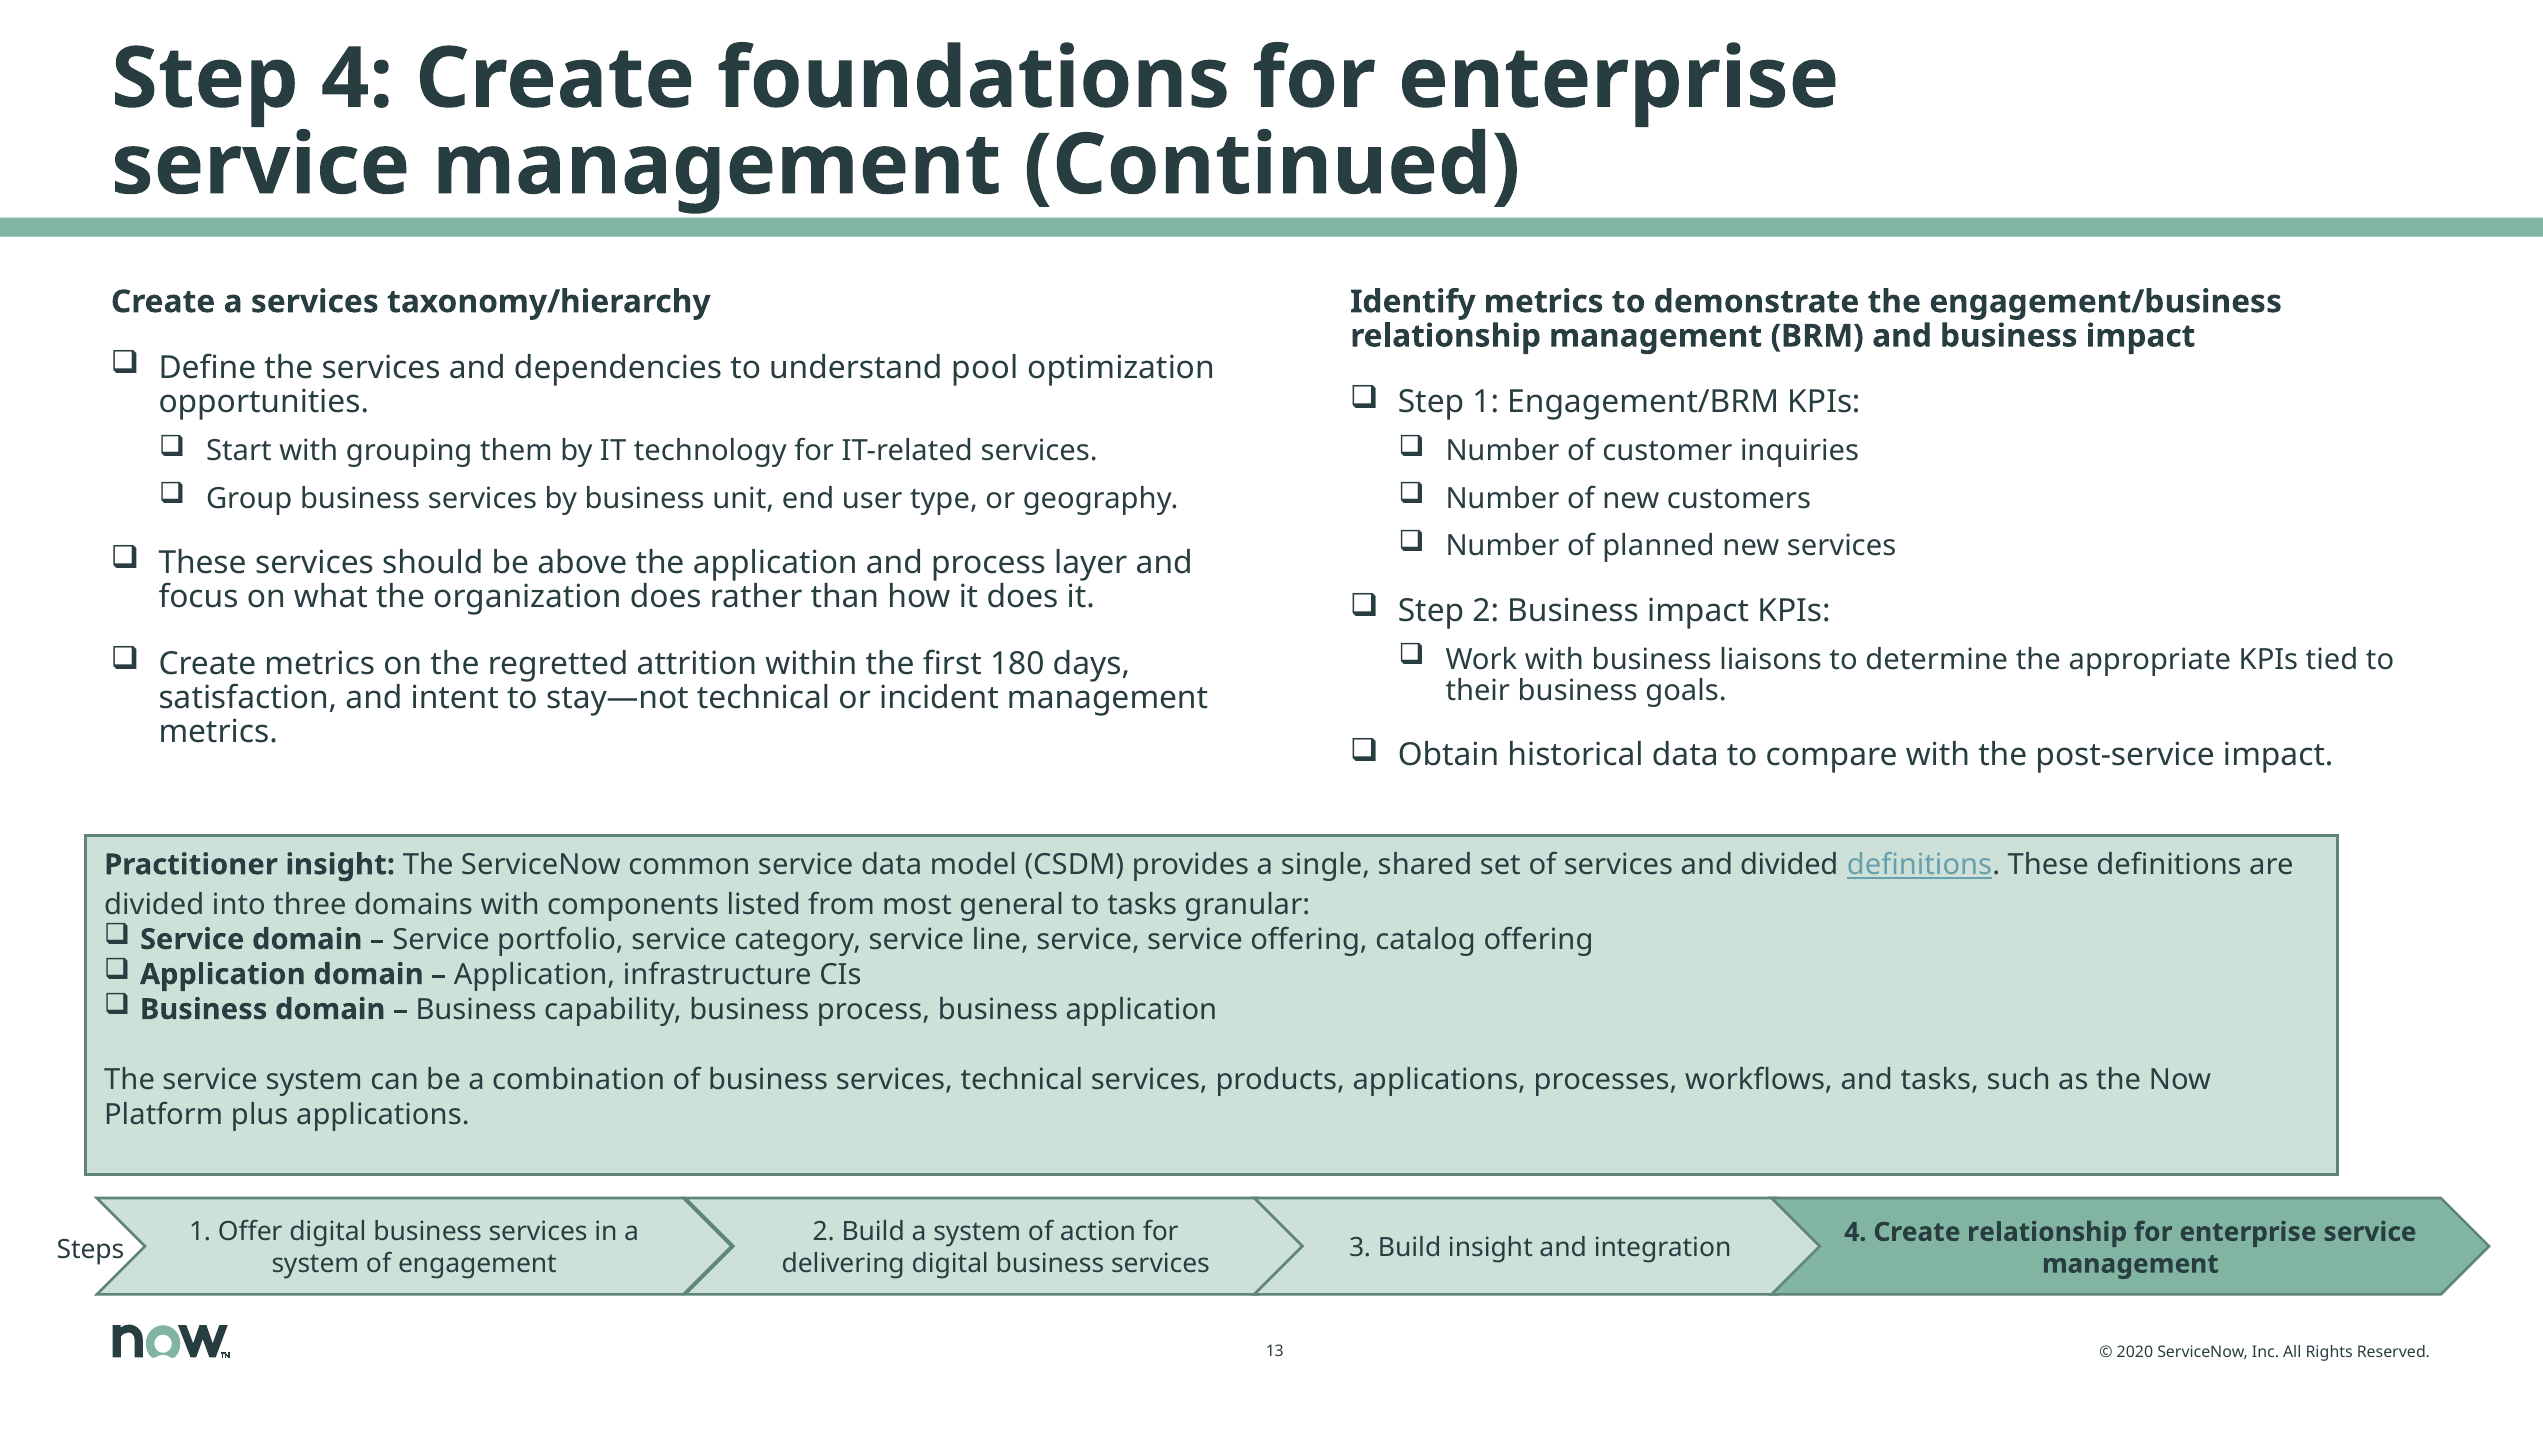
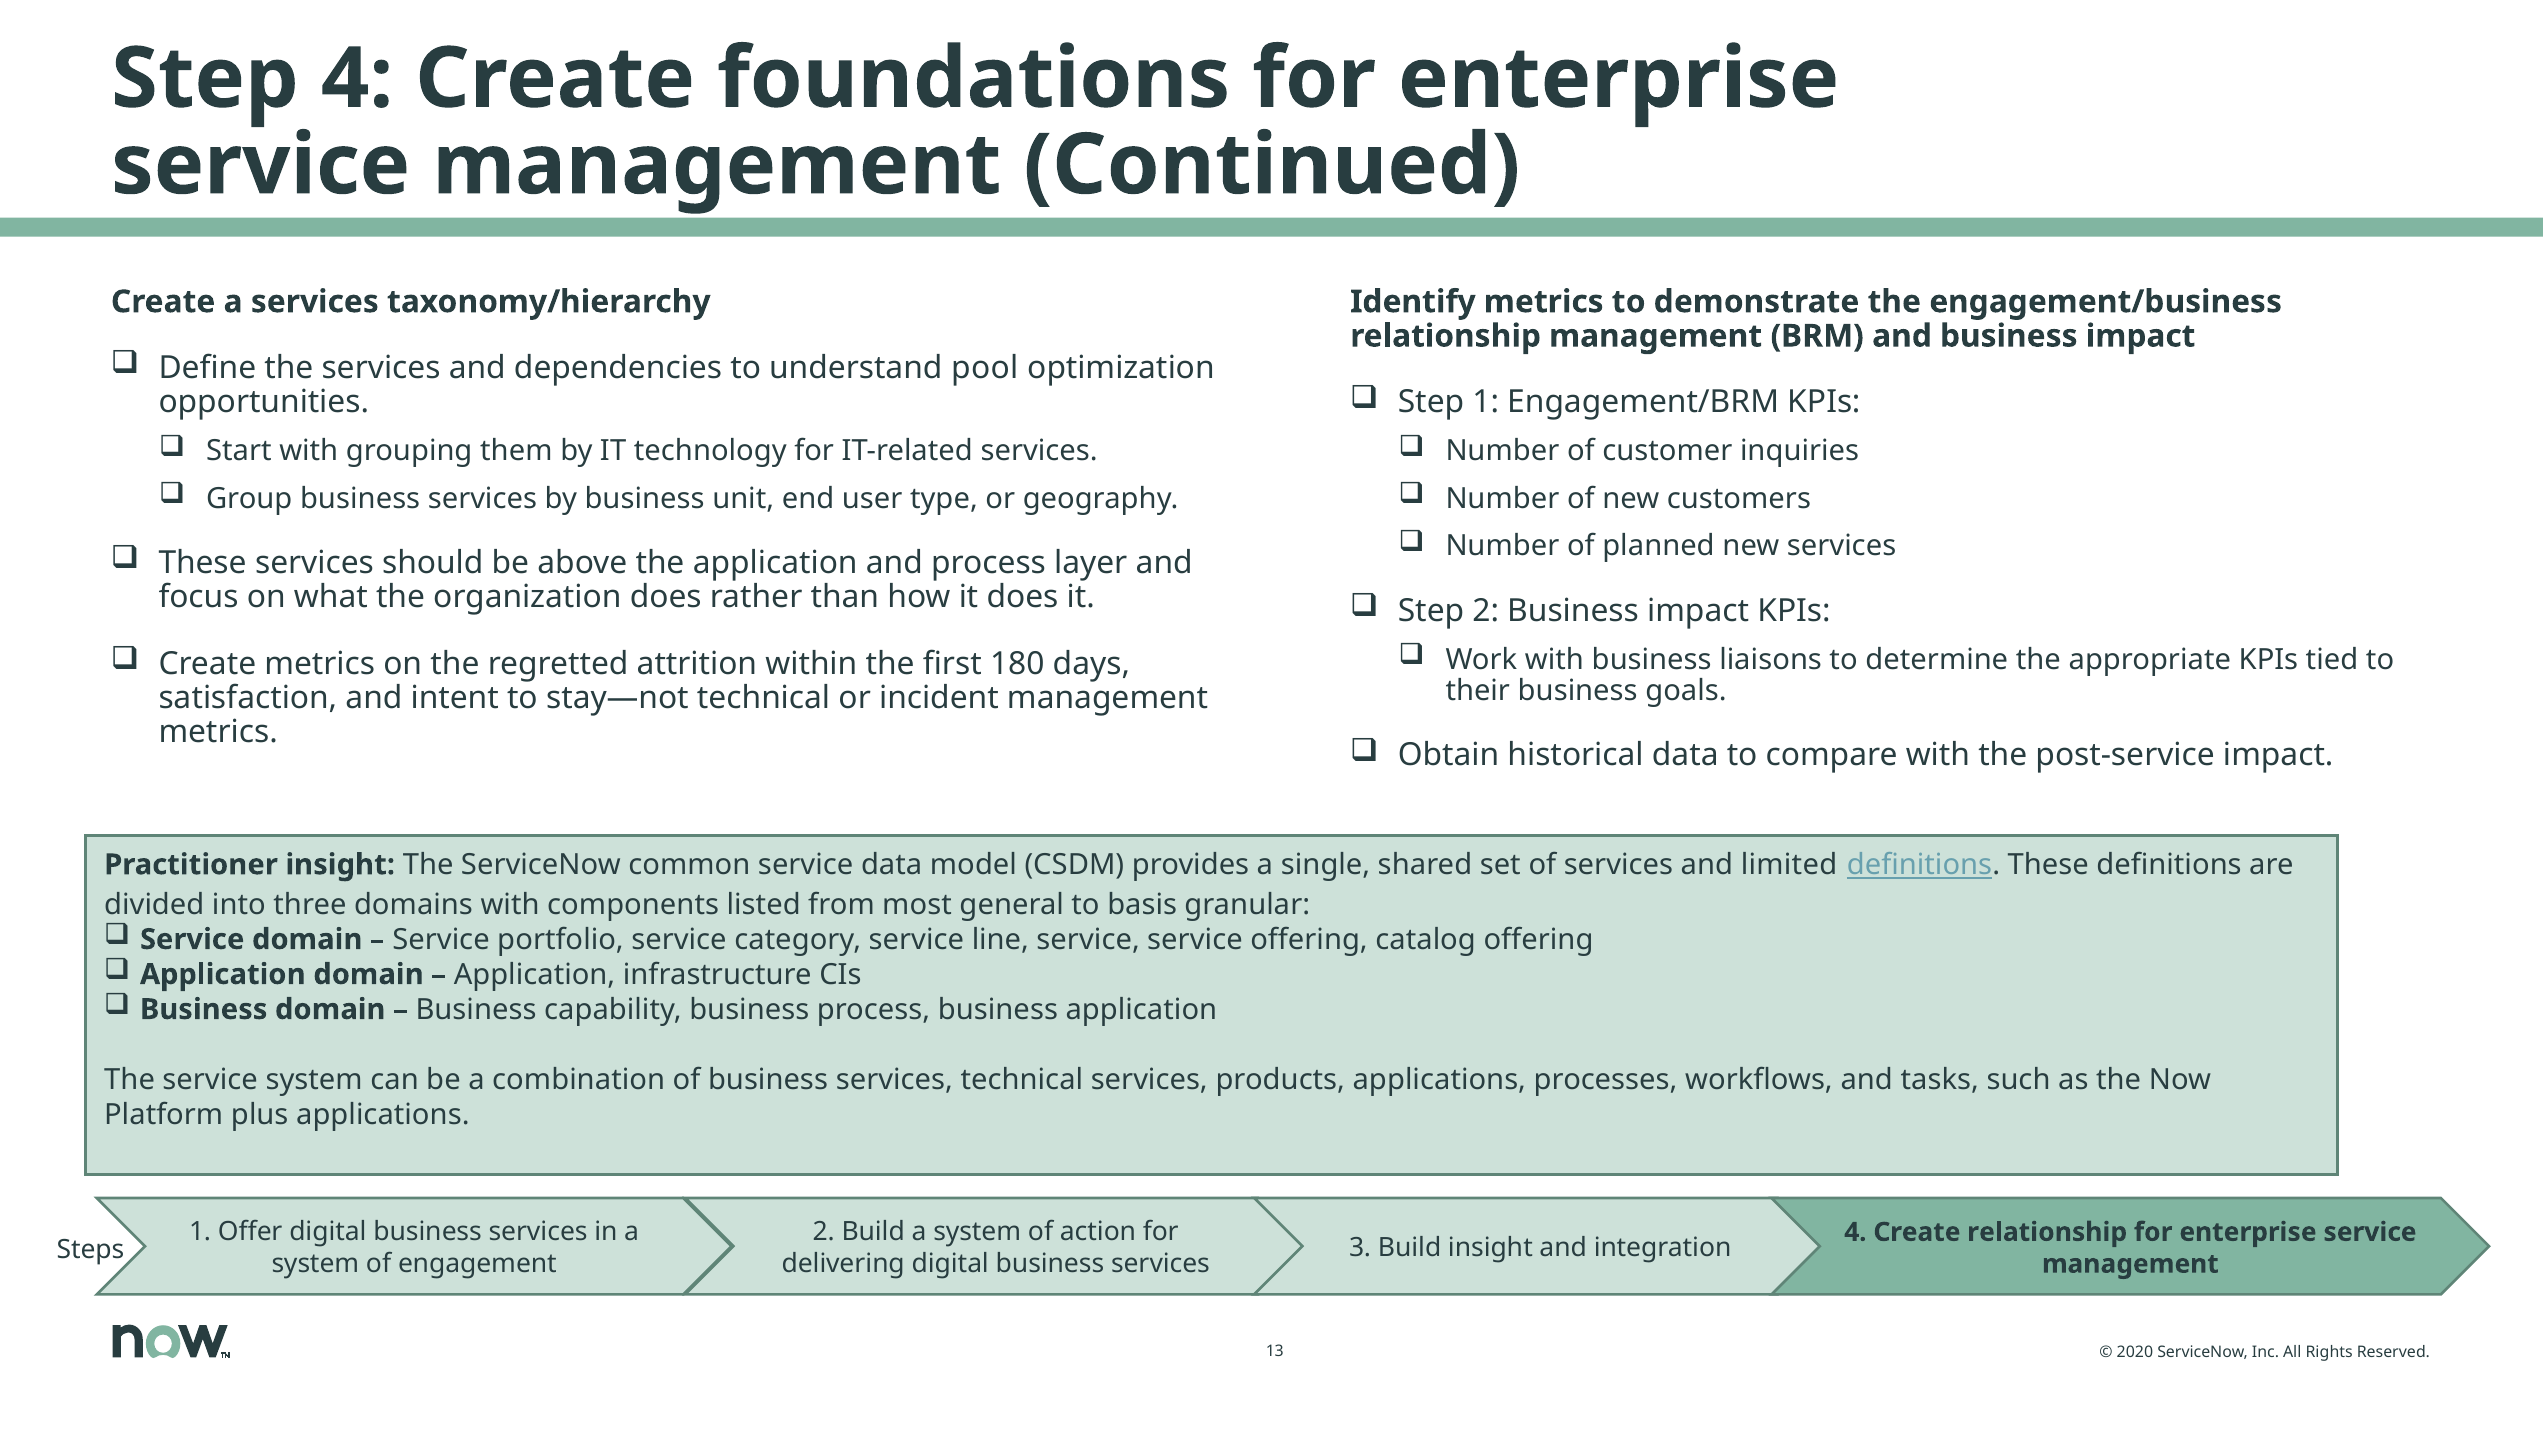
and divided: divided -> limited (1789, 865)
to tasks: tasks -> basis (1142, 904)
